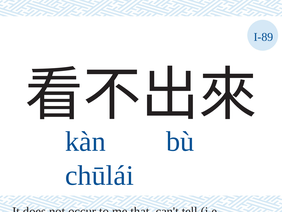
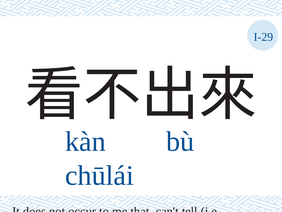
I-89: I-89 -> I-29 (263, 37)
